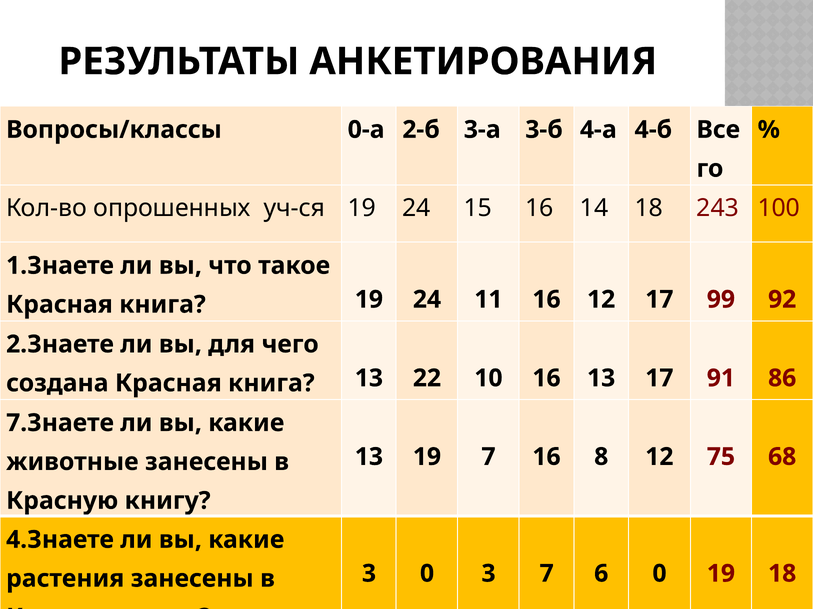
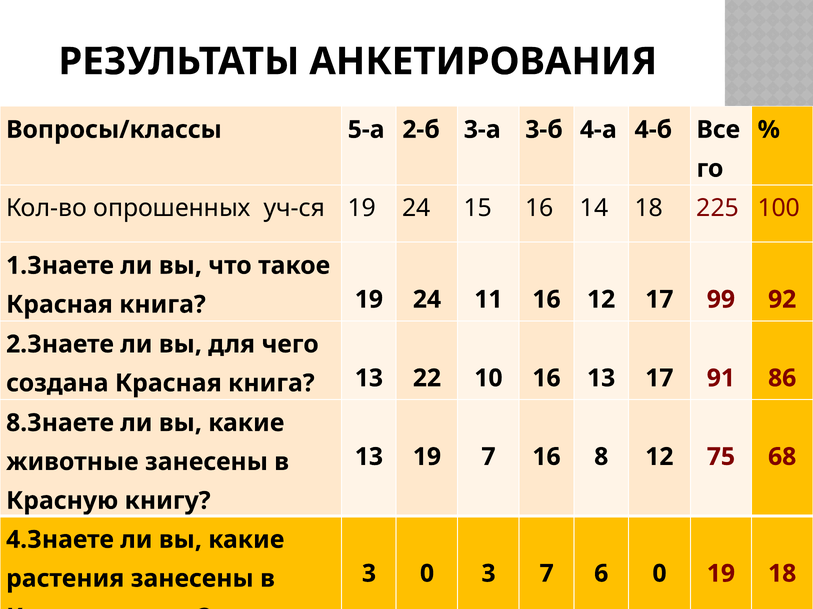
0-а: 0-а -> 5-а (366, 130)
243: 243 -> 225 (718, 209)
7.Знаете: 7.Знаете -> 8.Знаете (60, 423)
